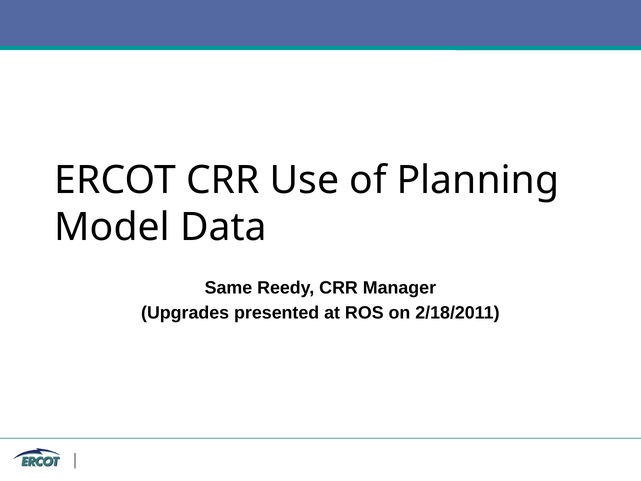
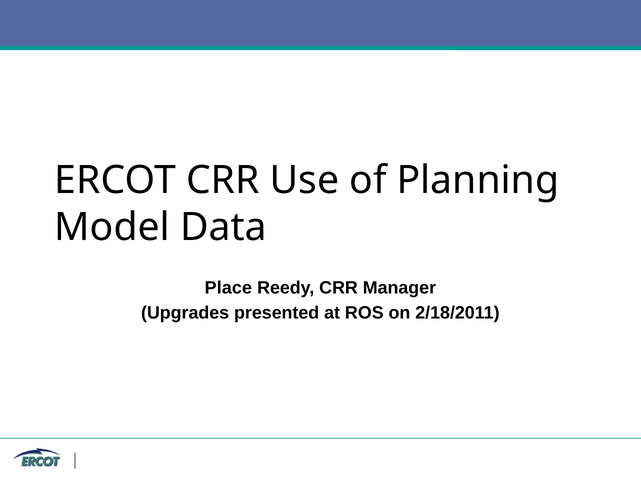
Same: Same -> Place (228, 288)
